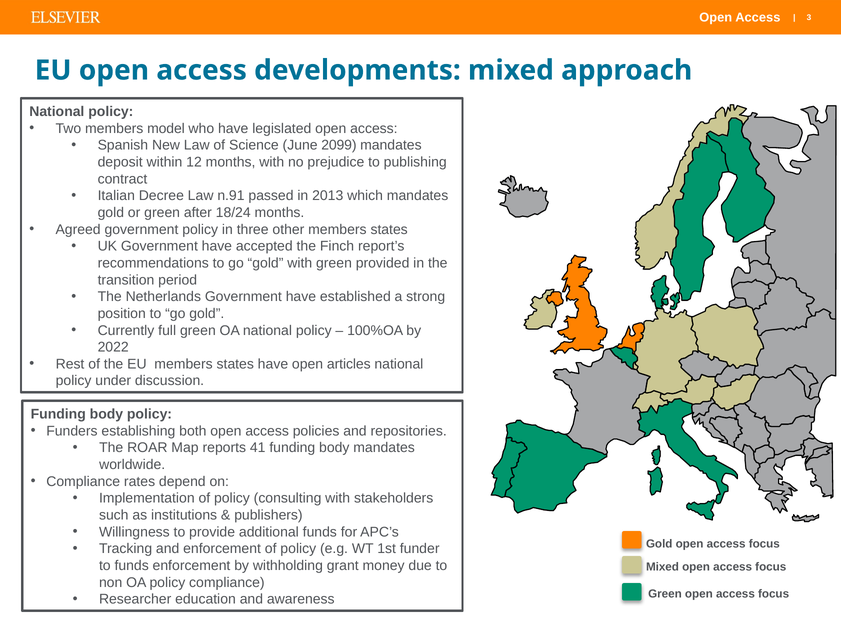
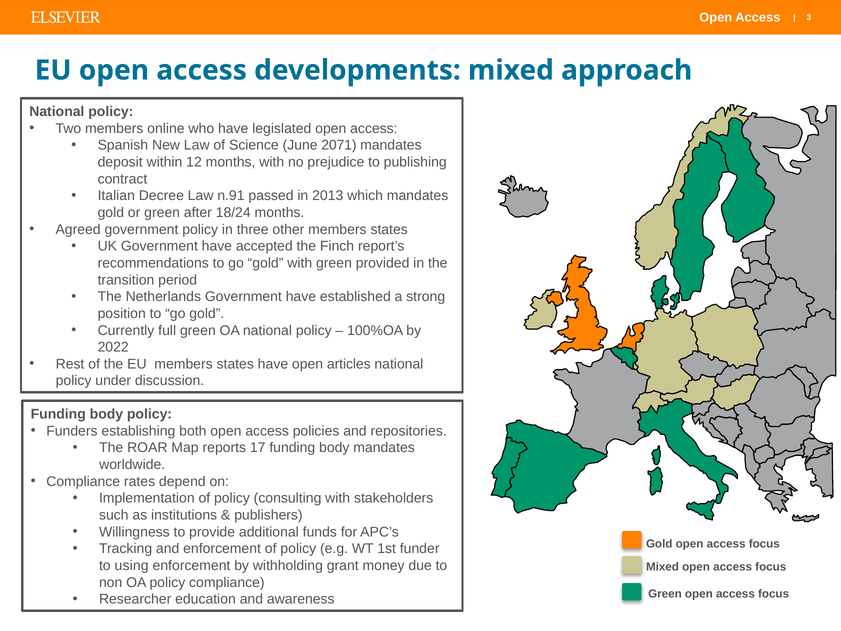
model: model -> online (166, 128)
2099: 2099 -> 2071 (339, 145)
41: 41 -> 17 (258, 448)
to funds: funds -> using (132, 565)
